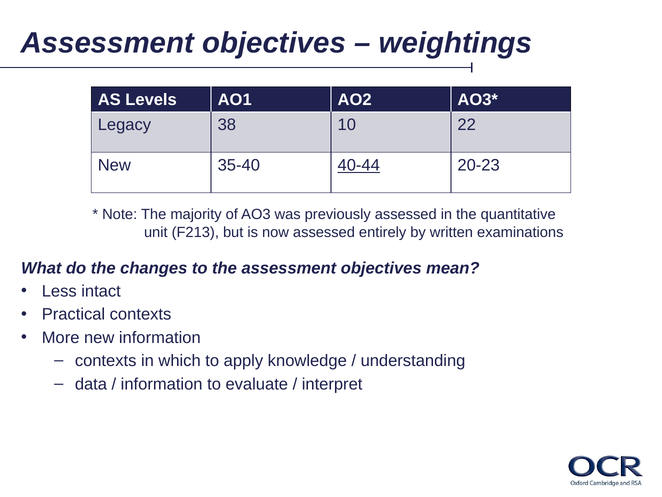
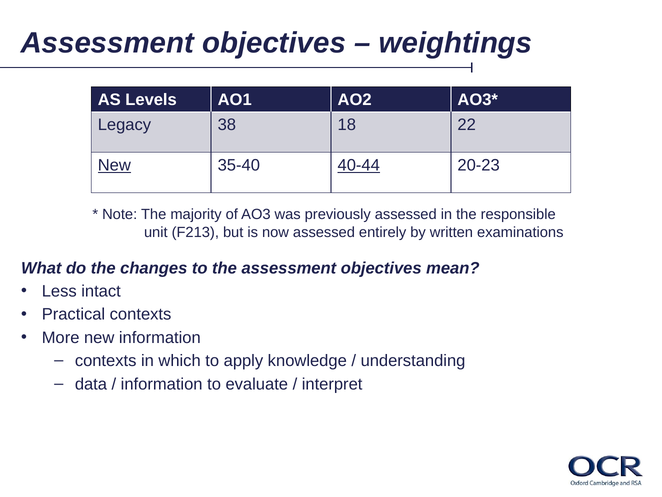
10: 10 -> 18 (347, 125)
New underline: none -> present (114, 165)
quantitative: quantitative -> responsible (518, 214)
